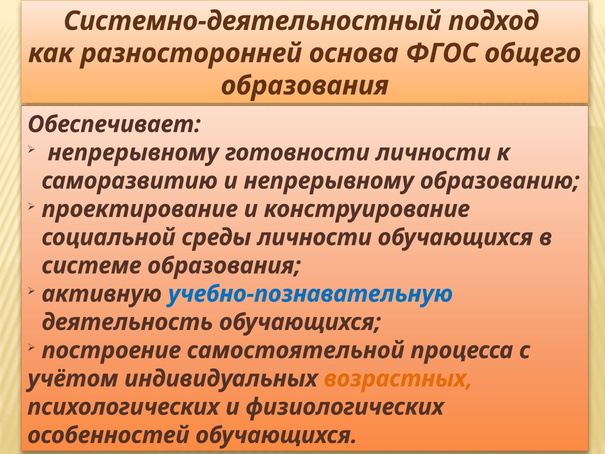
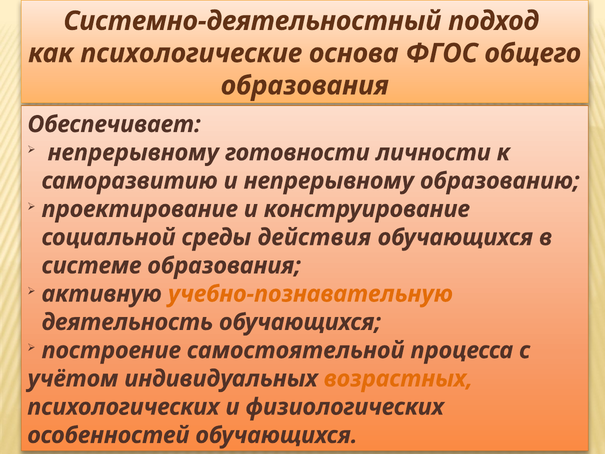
разносторонней: разносторонней -> психологические (191, 53)
среды личности: личности -> действия (314, 237)
учебно-познавательную colour: blue -> orange (310, 294)
